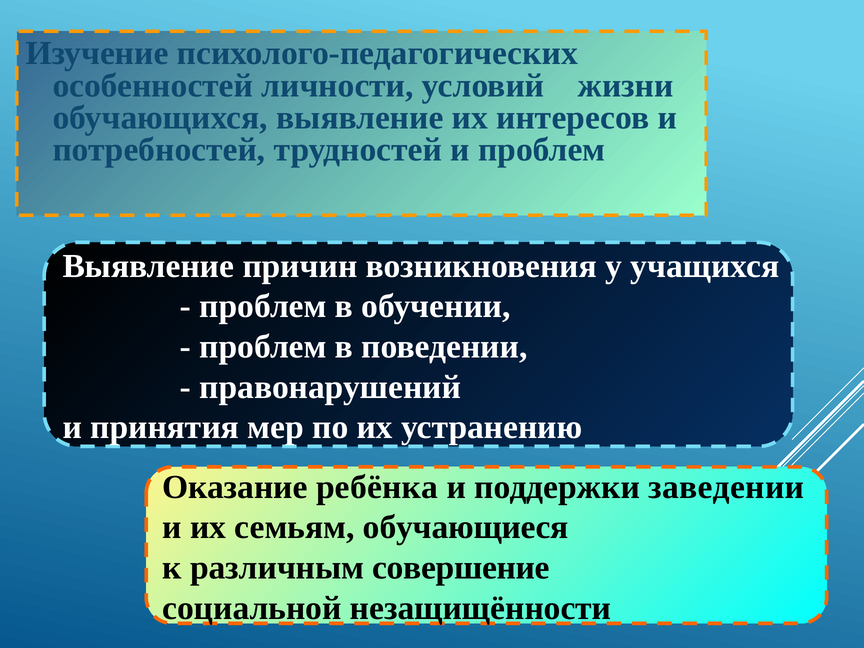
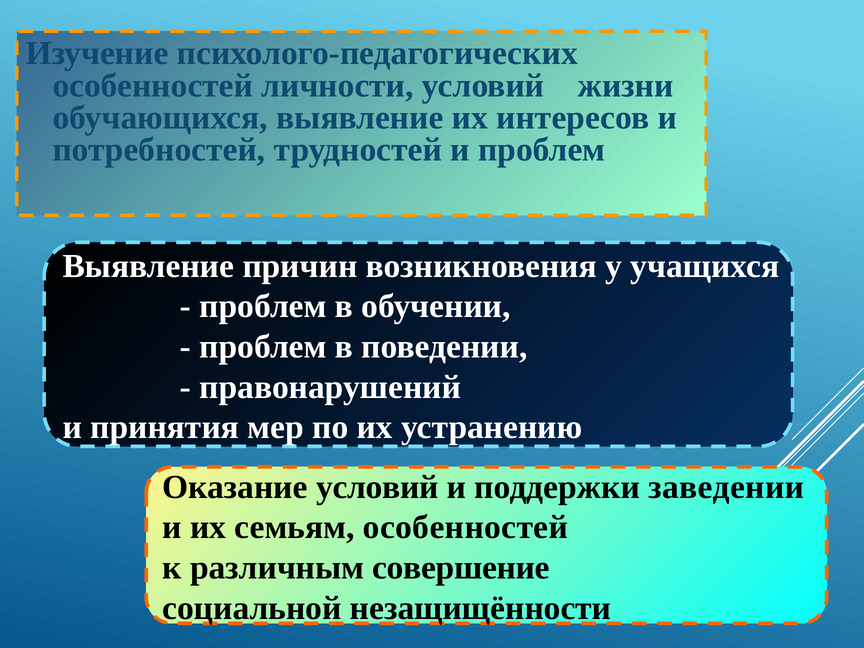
Оказание ребёнка: ребёнка -> условий (377, 487)
семьям обучающиеся: обучающиеся -> особенностей (465, 527)
